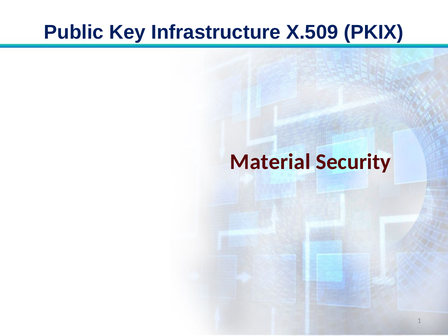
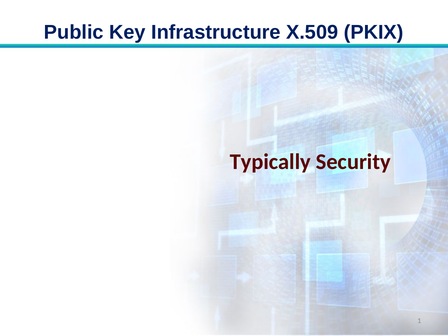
Material: Material -> Typically (270, 162)
